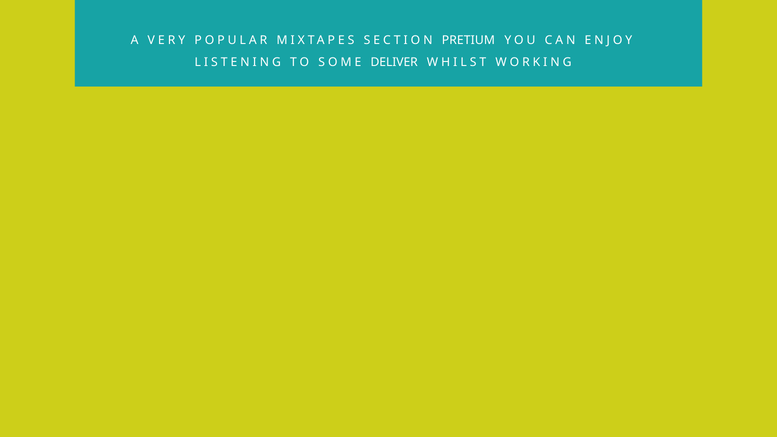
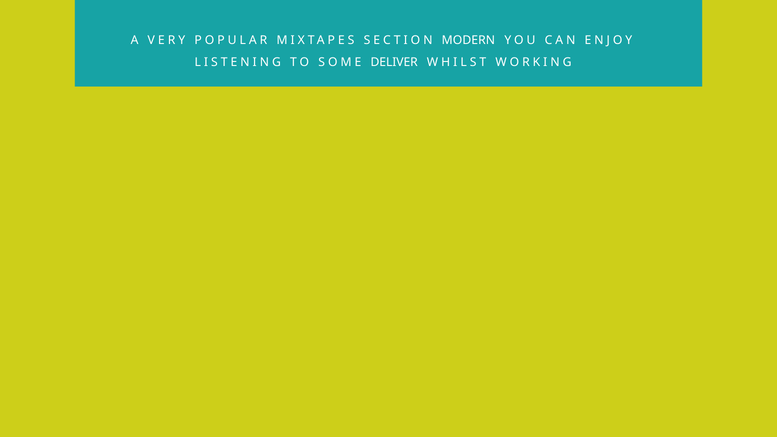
PRETIUM: PRETIUM -> MODERN (468, 40)
